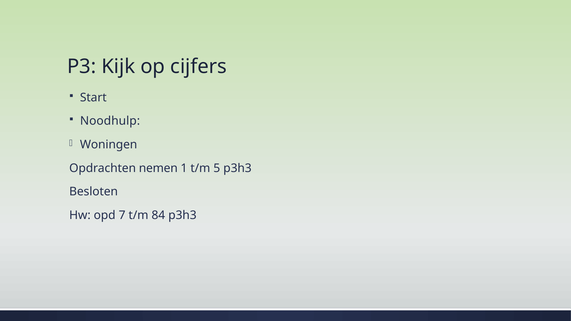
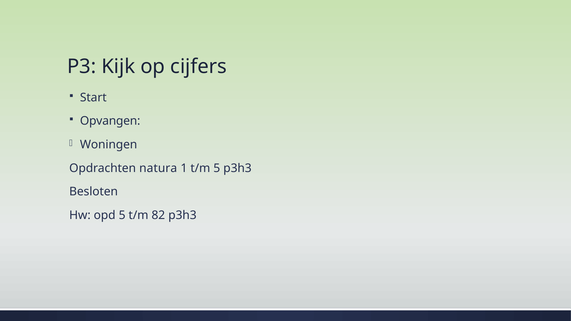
Noodhulp: Noodhulp -> Opvangen (110, 121)
nemen: nemen -> natura (158, 168)
opd 7: 7 -> 5 (122, 215)
84: 84 -> 82 (158, 215)
